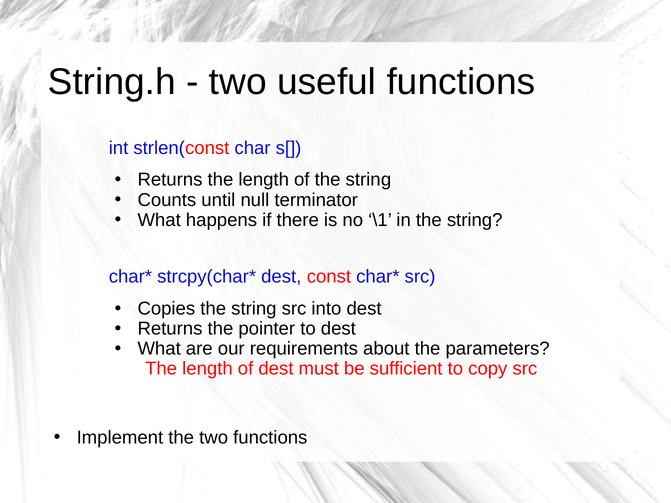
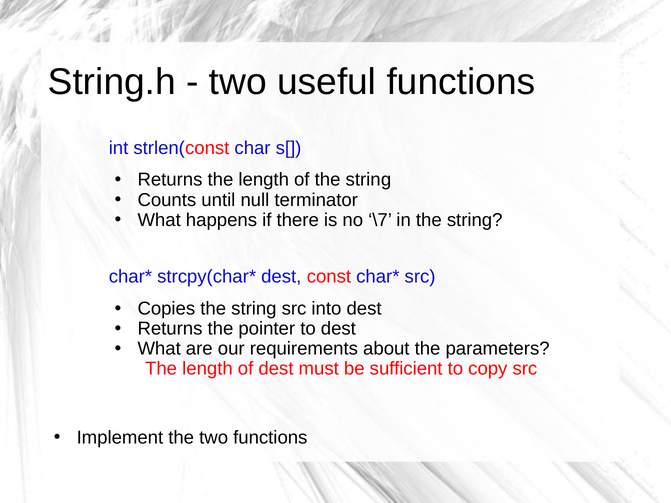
\1: \1 -> \7 (380, 220)
